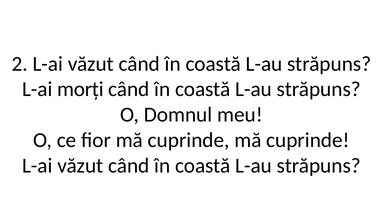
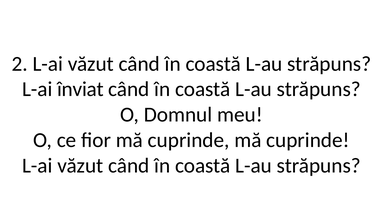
morți: morți -> înviat (80, 89)
